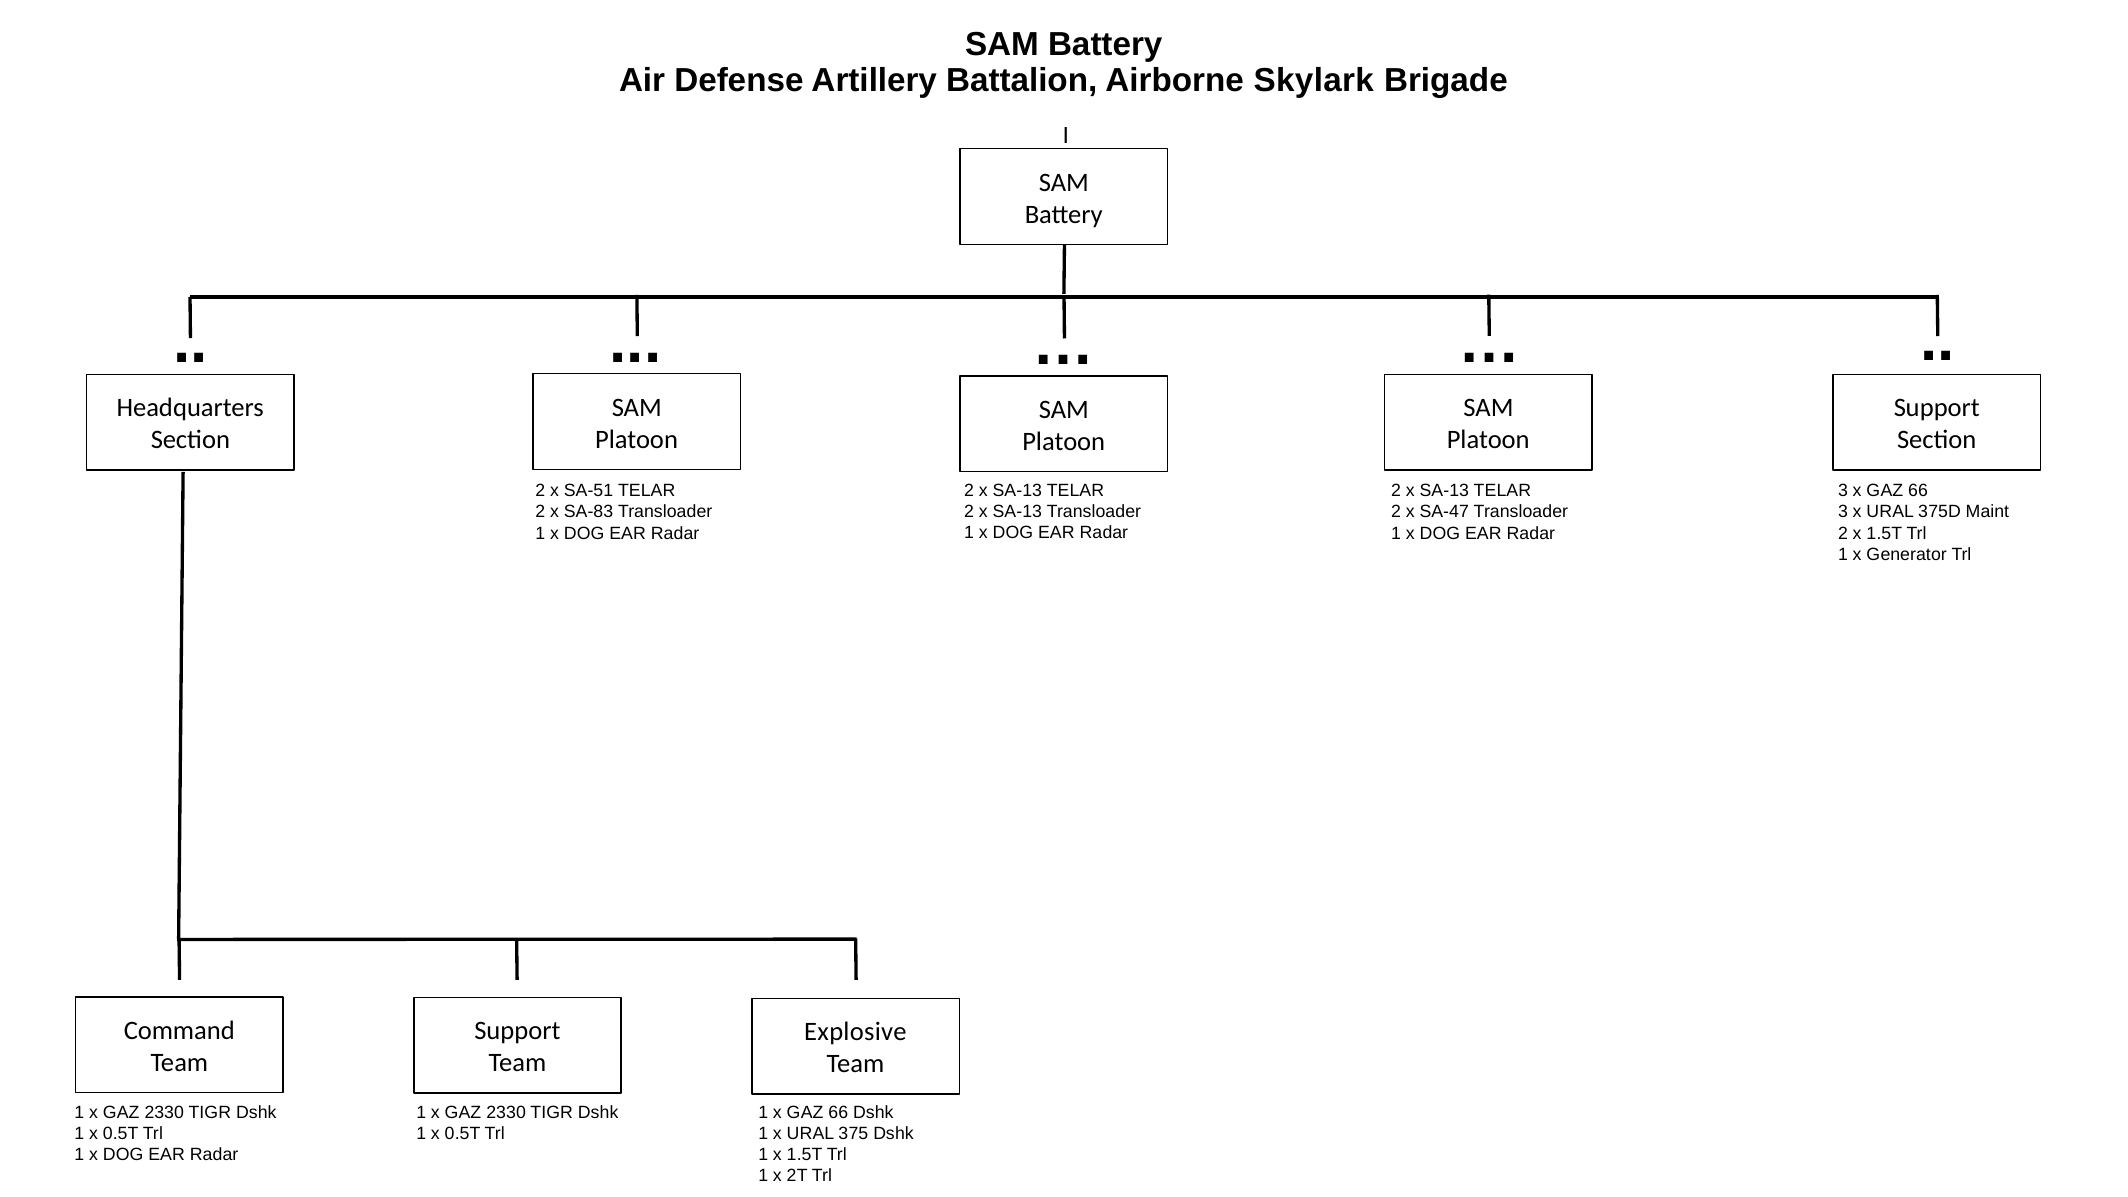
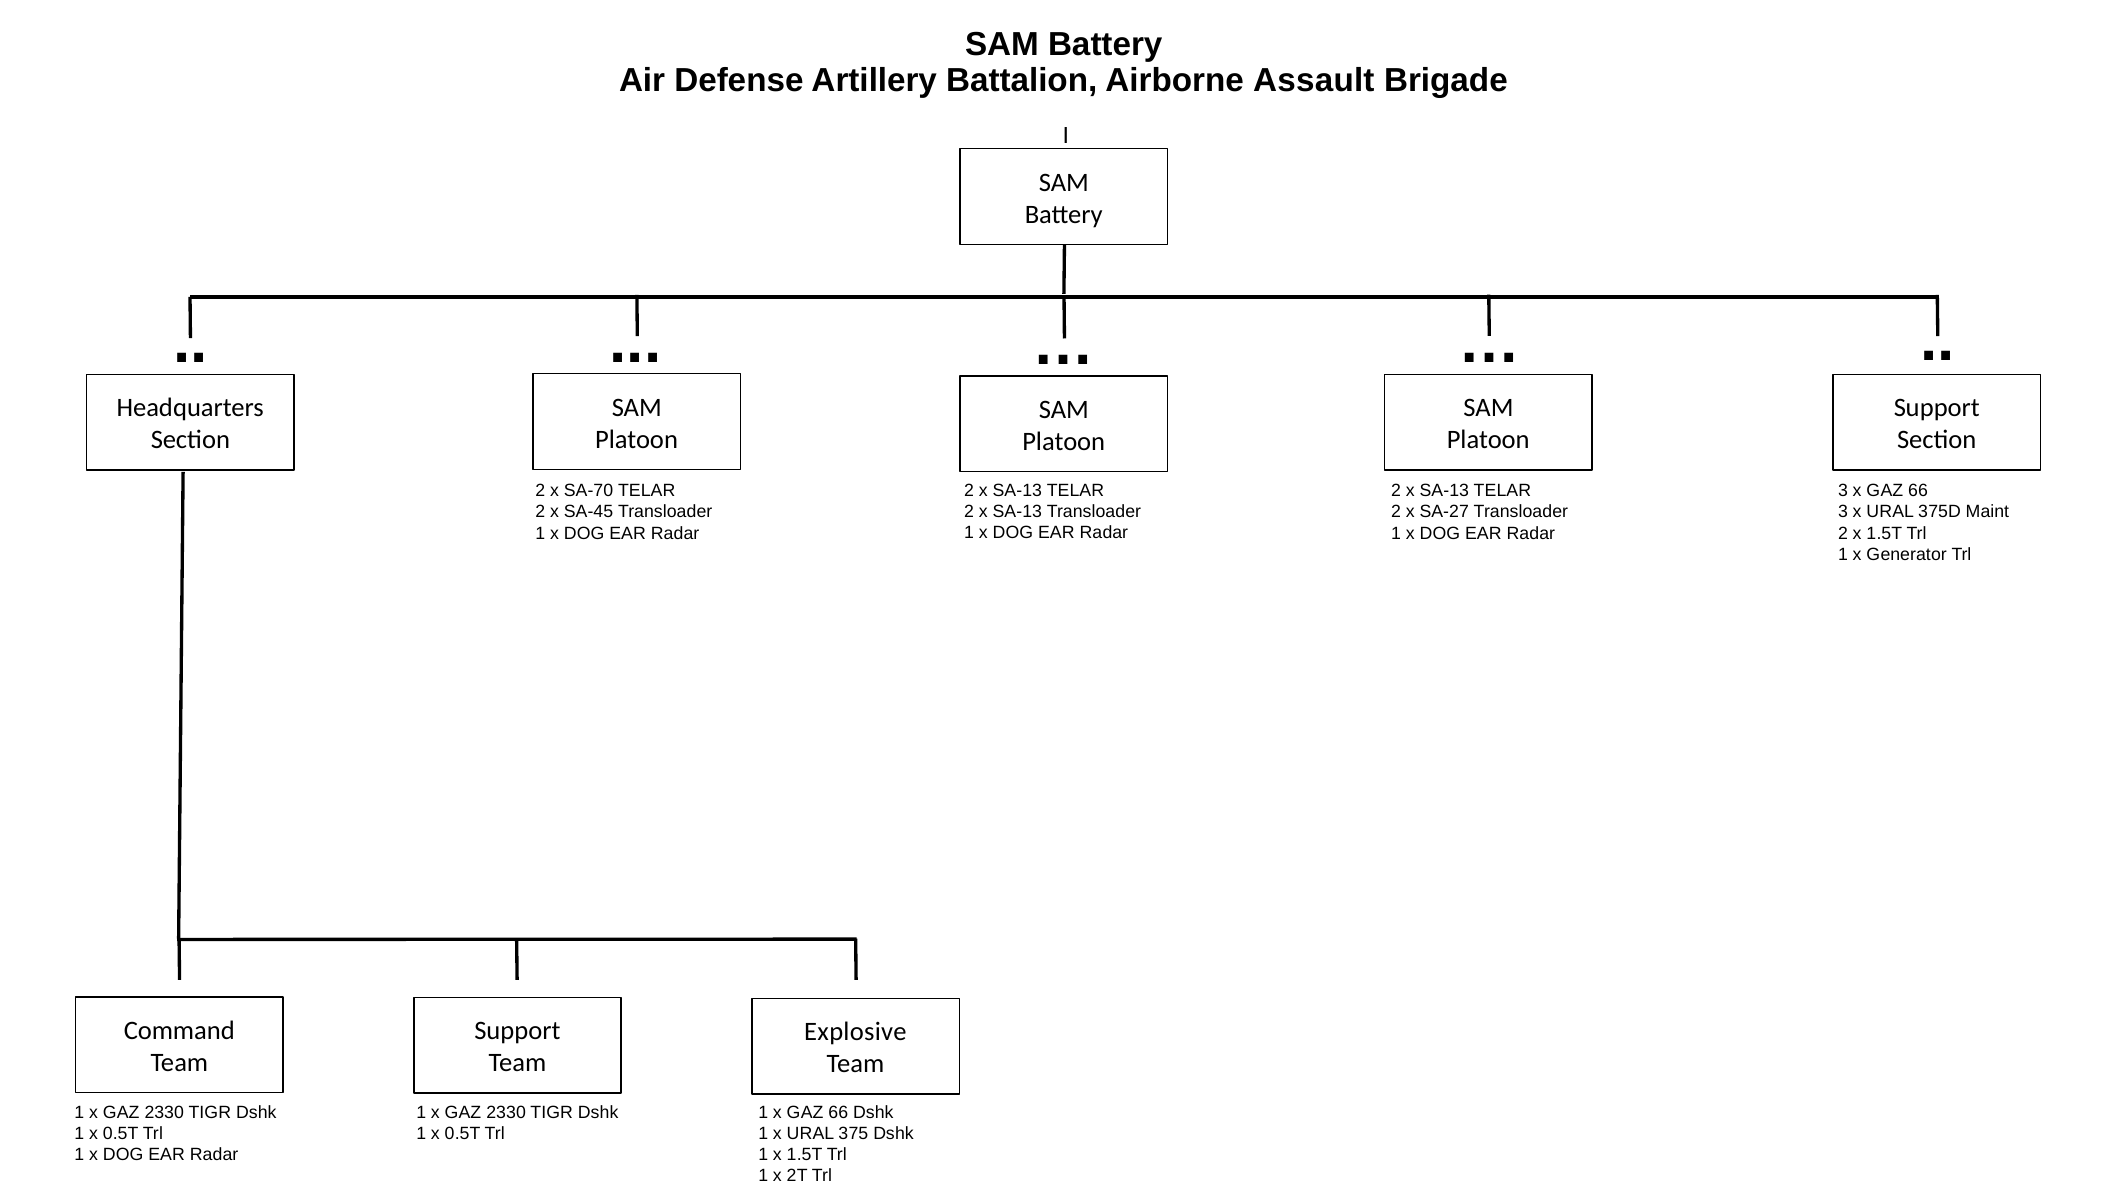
Skylark: Skylark -> Assault (1314, 81)
SA-51: SA-51 -> SA-70 (589, 491)
SA-83: SA-83 -> SA-45 (589, 512)
SA-47: SA-47 -> SA-27 (1444, 512)
